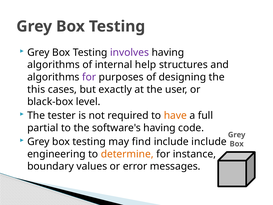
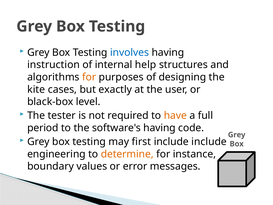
involves colour: purple -> blue (130, 52)
algorithms: algorithms -> instruction (54, 65)
for colour: purple -> orange (89, 77)
this: this -> kite (36, 89)
partial: partial -> period (43, 128)
find: find -> first (141, 142)
